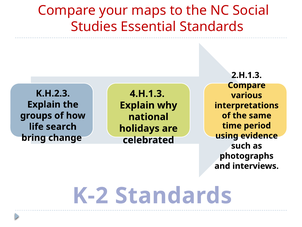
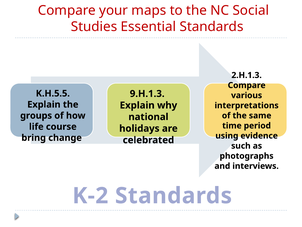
K.H.2.3: K.H.2.3 -> K.H.5.5 (53, 93)
4.H.1.3: 4.H.1.3 -> 9.H.1.3 (147, 94)
search: search -> course (61, 126)
